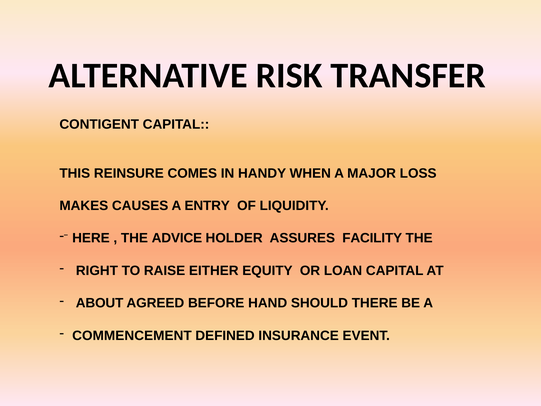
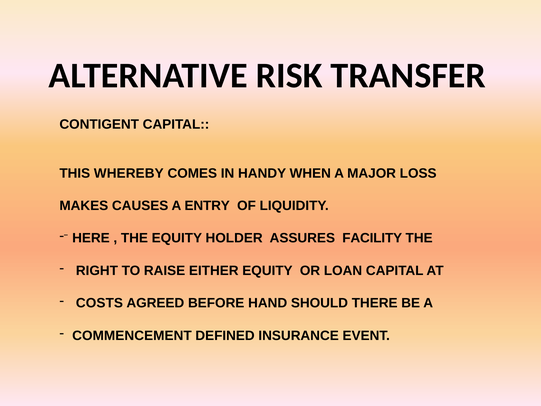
REINSURE: REINSURE -> WHEREBY (129, 173)
THE ADVICE: ADVICE -> EQUITY (177, 238)
ABOUT: ABOUT -> COSTS (99, 303)
